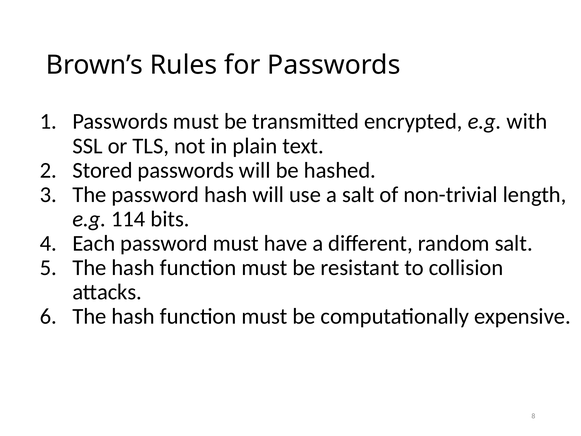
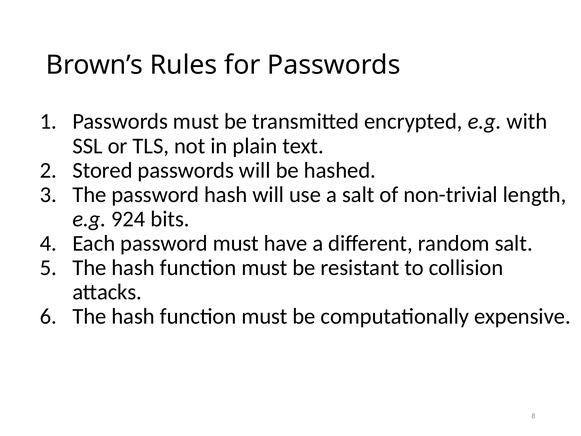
114: 114 -> 924 (128, 219)
